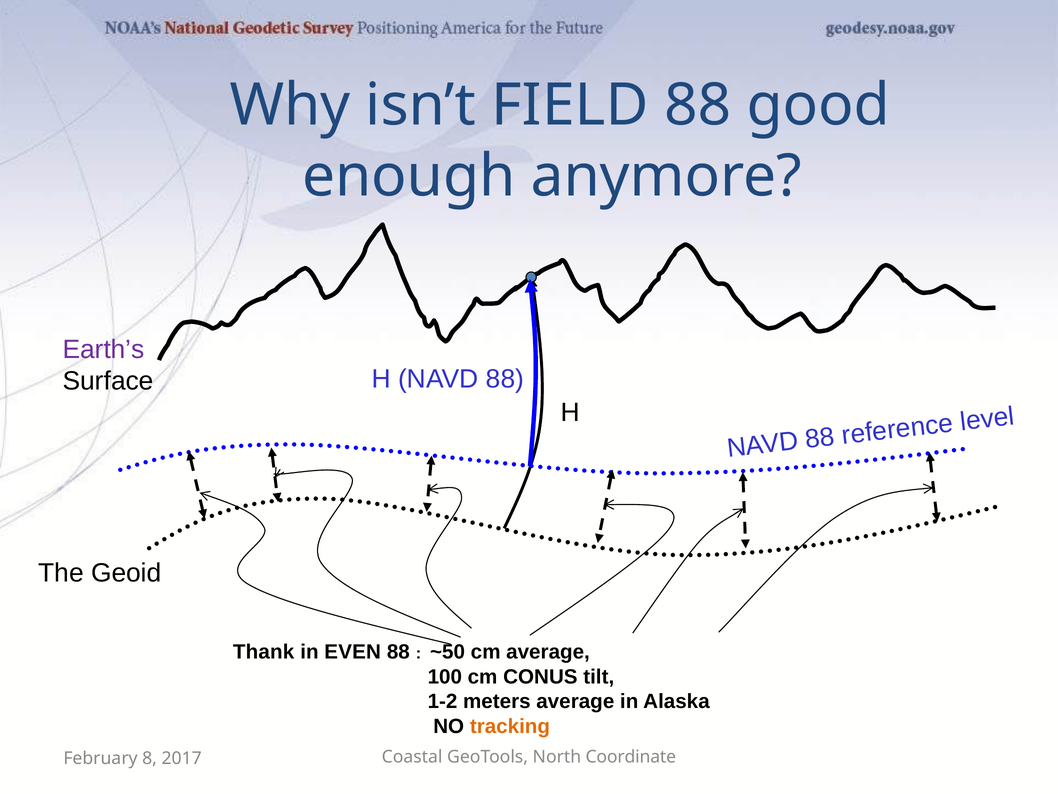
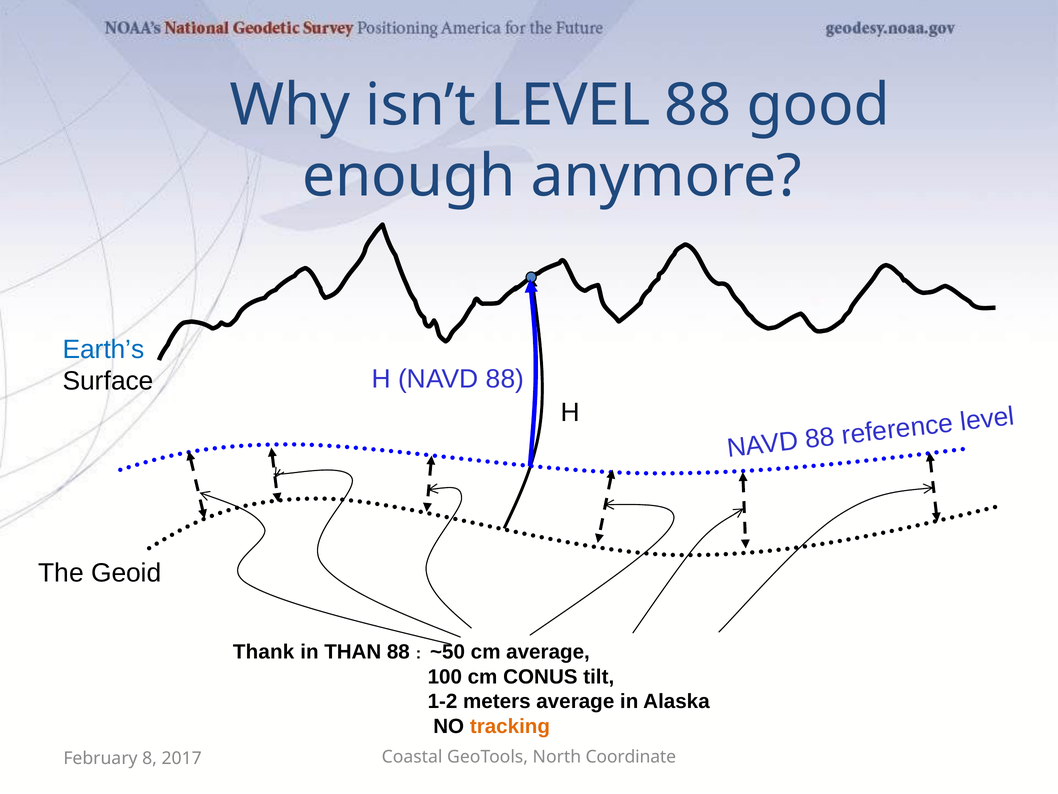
isn’t FIELD: FIELD -> LEVEL (570, 105)
Earth’s colour: purple -> blue (104, 349)
EVEN: EVEN -> THAN (353, 652)
